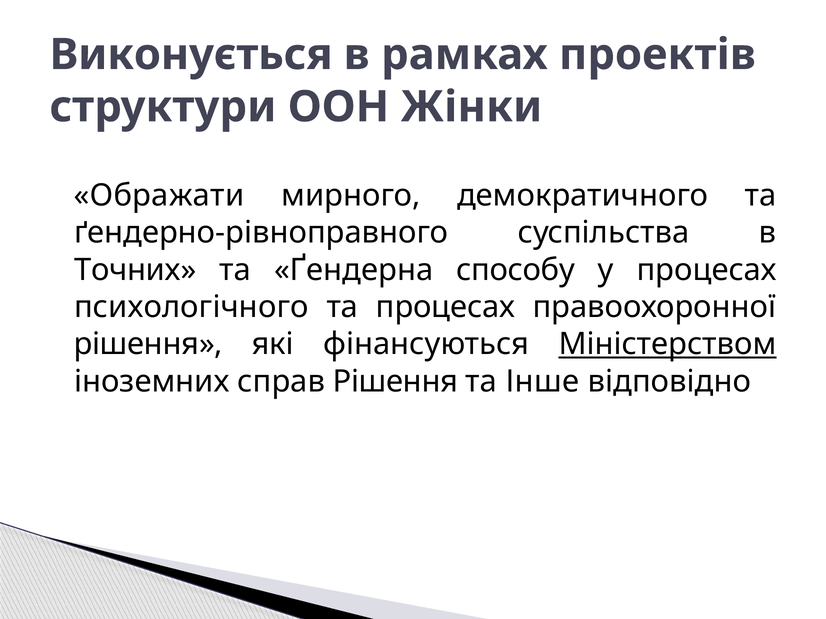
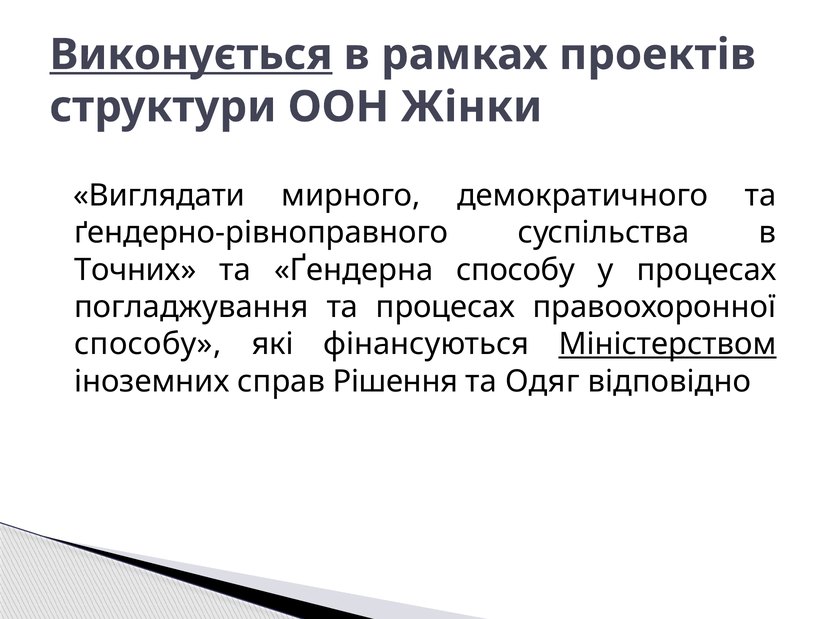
Виконується underline: none -> present (191, 55)
Ображати: Ображати -> Виглядати (159, 196)
психологічного: психологічного -> погладжування (191, 307)
рішення: рішення -> способу (148, 344)
Інше: Інше -> Одяг (542, 382)
